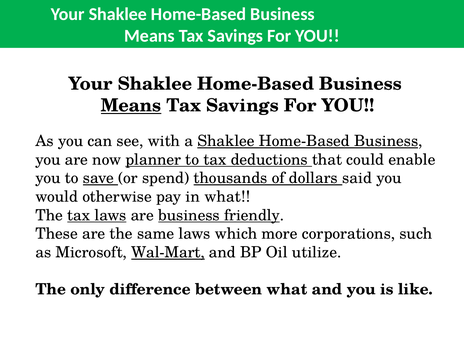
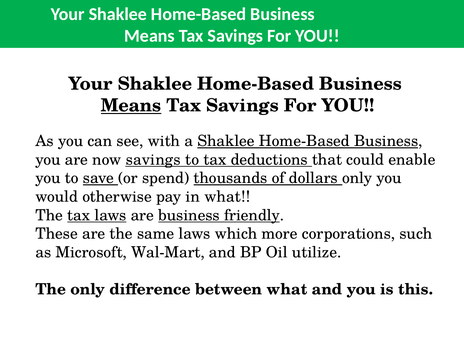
now planner: planner -> savings (153, 160)
dollars said: said -> only (357, 178)
Wal-Mart underline: present -> none (168, 252)
like: like -> this (416, 290)
